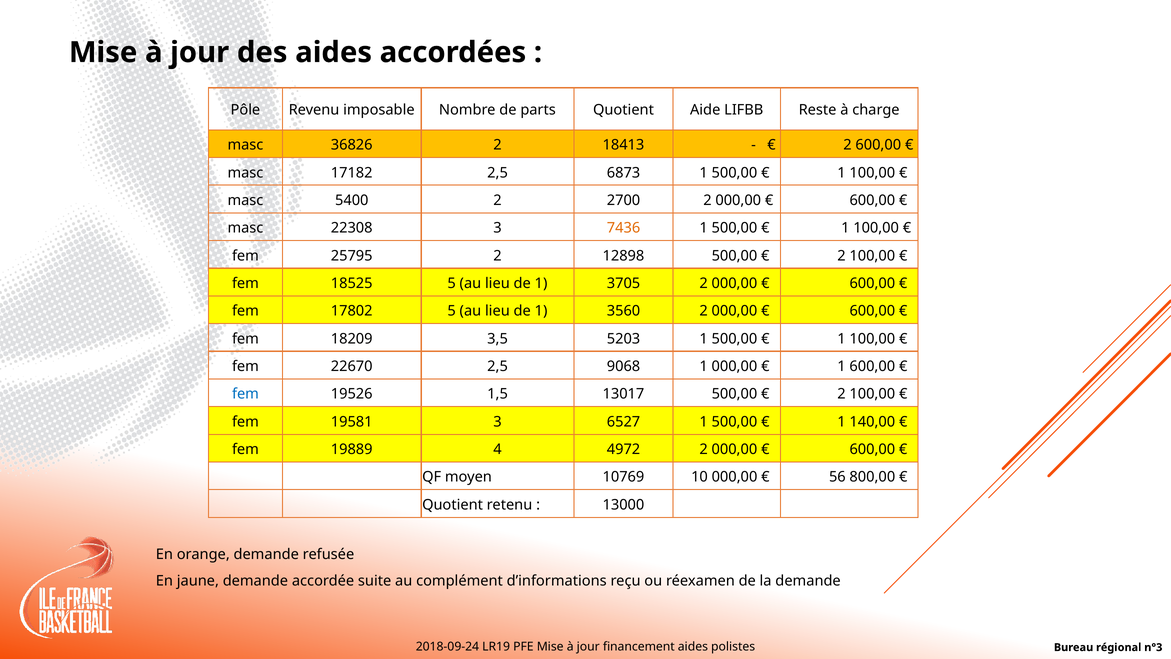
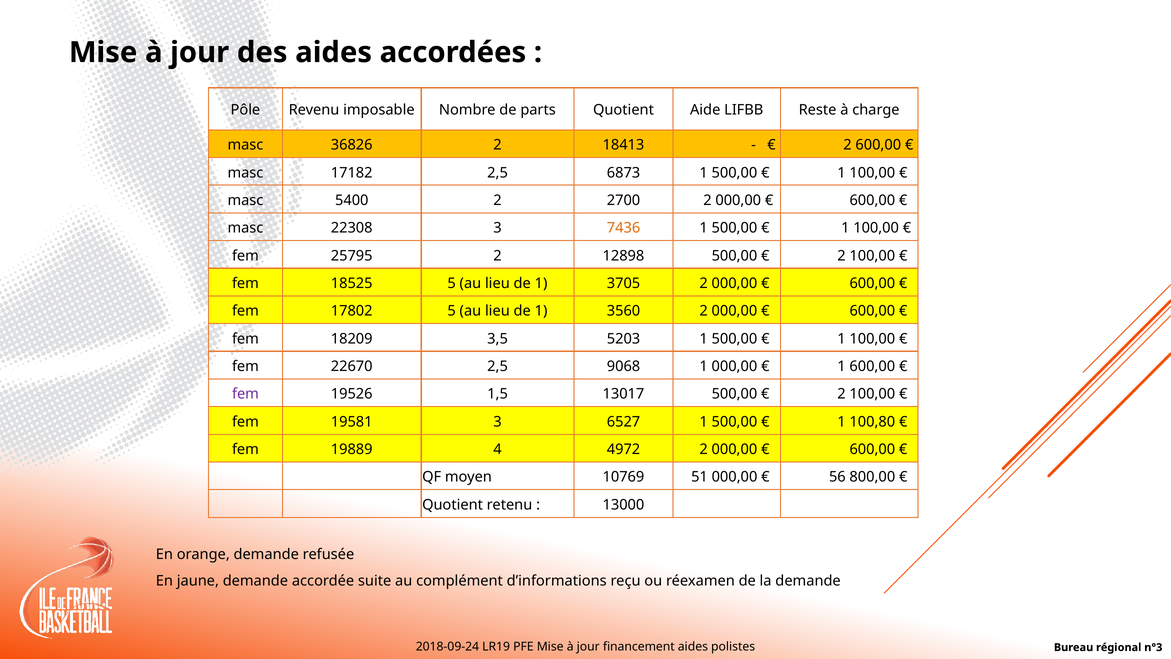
fem colour: blue -> purple (245, 394)
140,00: 140,00 -> 100,80 (872, 422)
10: 10 -> 51 (700, 477)
